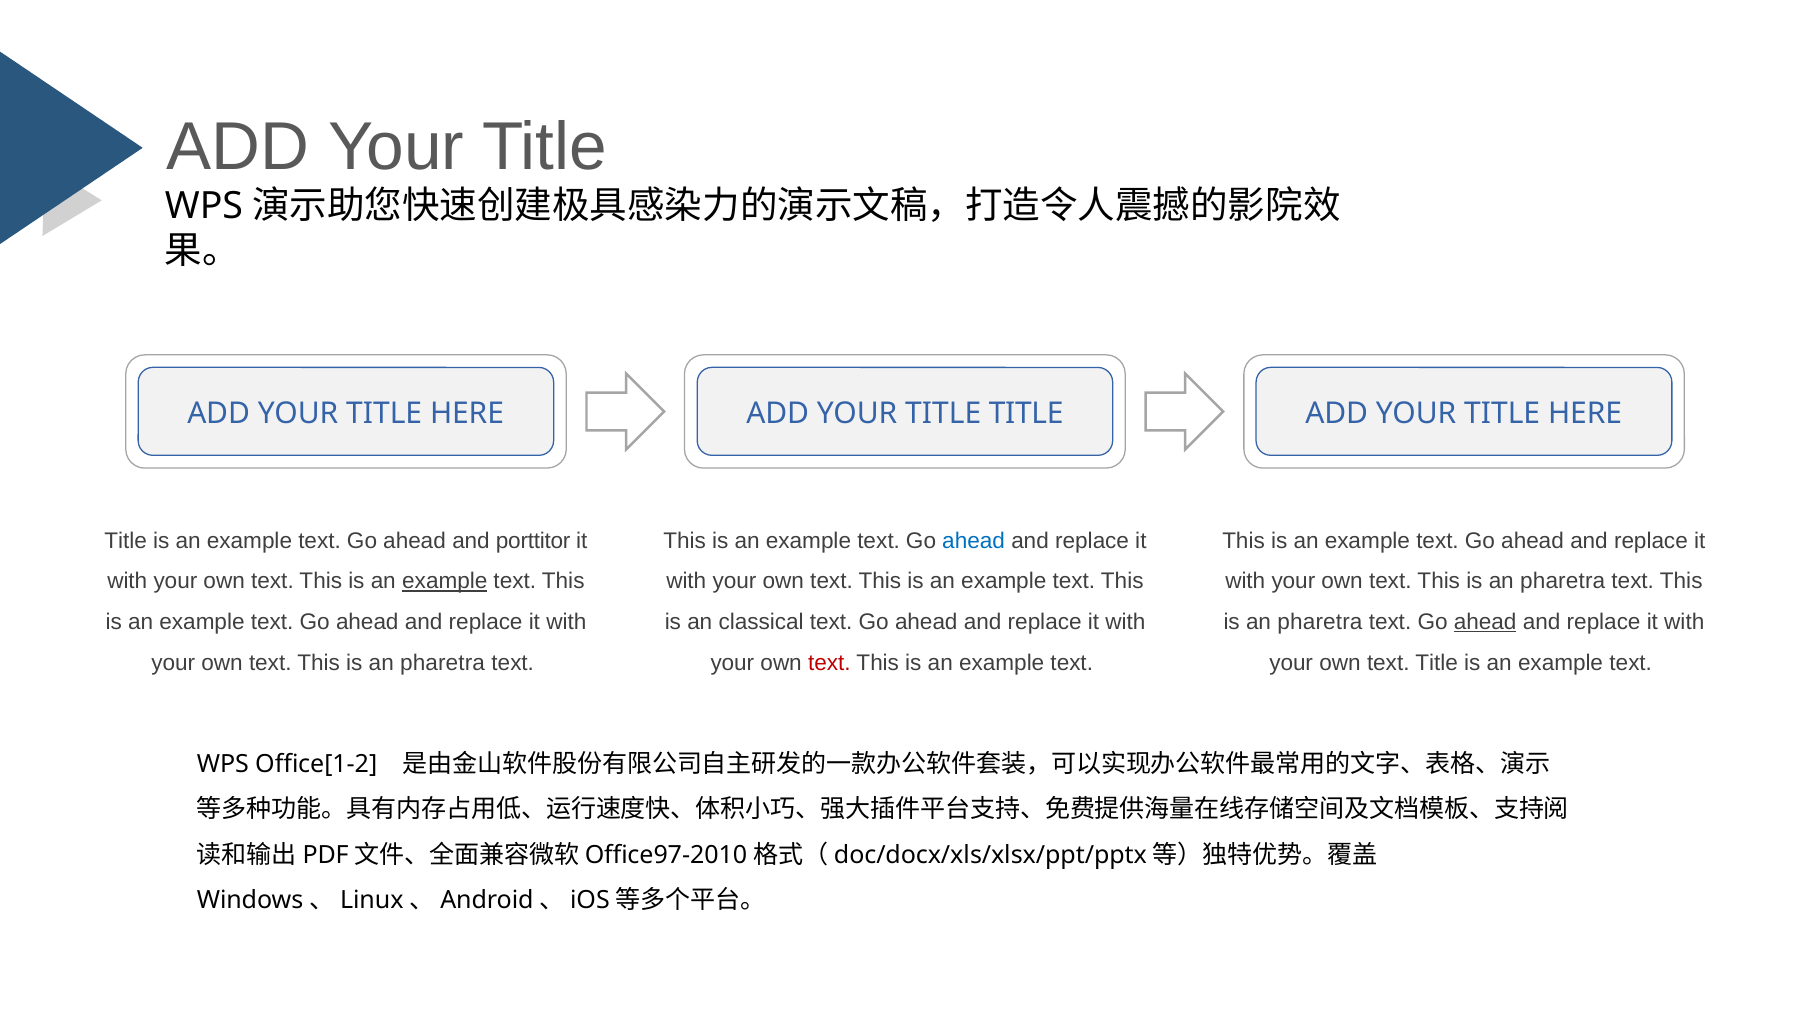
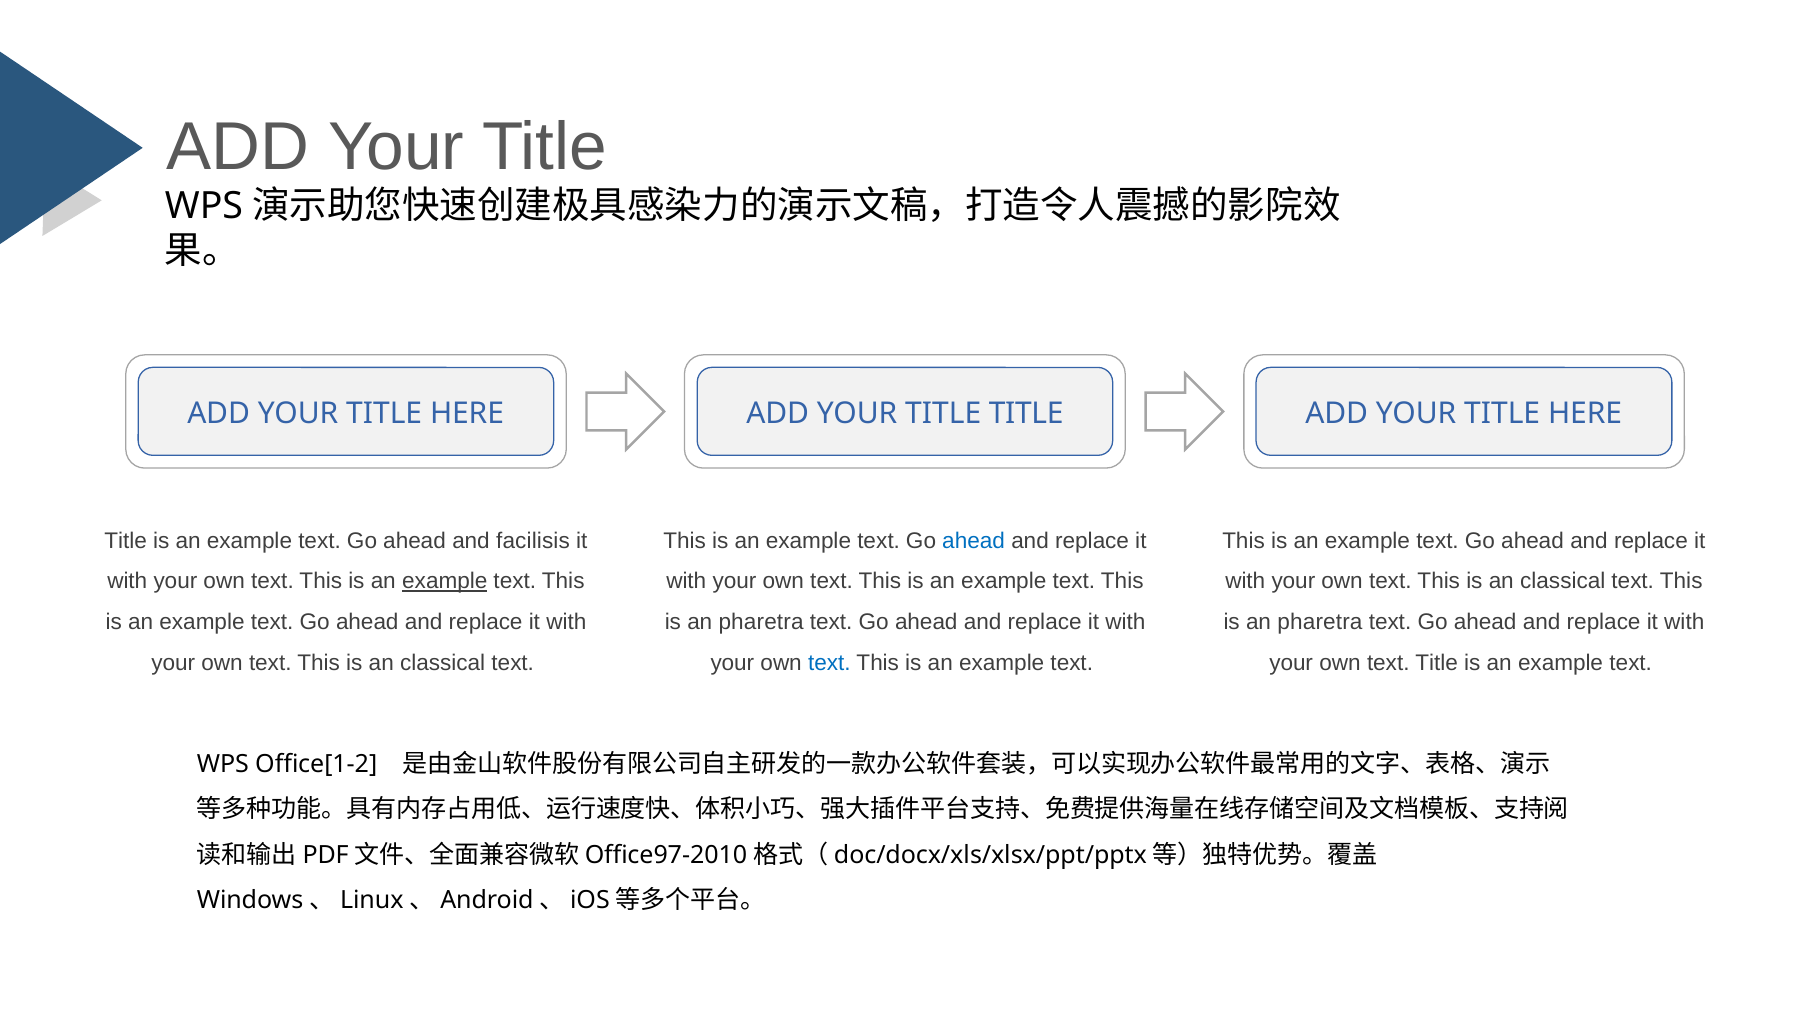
porttitor: porttitor -> facilisis (533, 541)
pharetra: pharetra -> classical (1563, 581)
classical: classical -> pharetra (761, 622)
ahead underline: present -> none (1485, 622)
pharetra: pharetra -> classical (443, 663)
text colour: red -> blue (829, 663)
